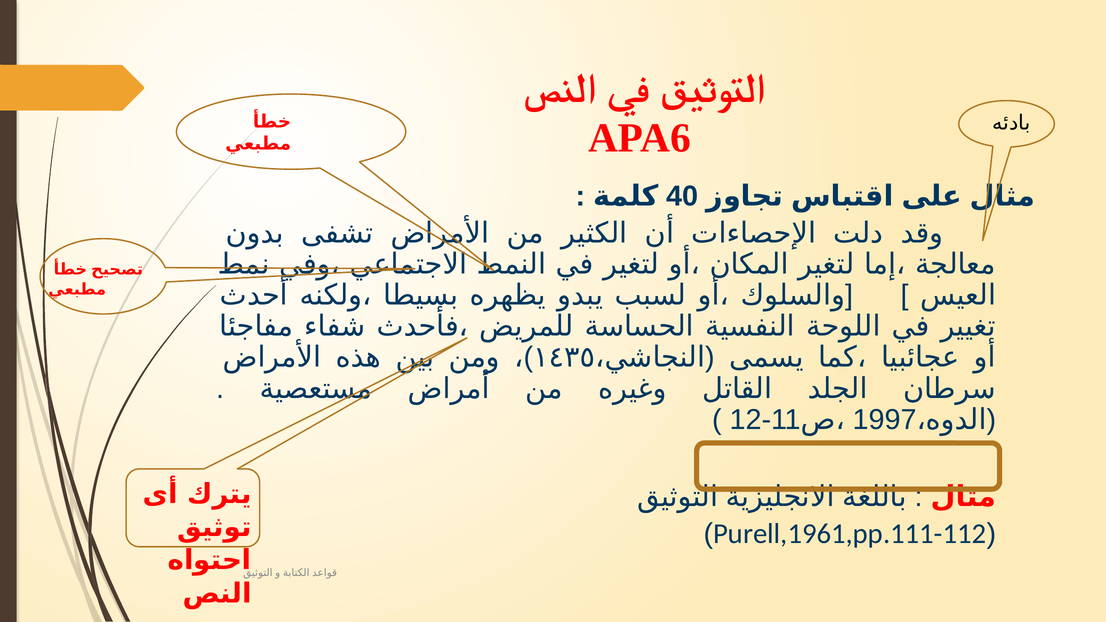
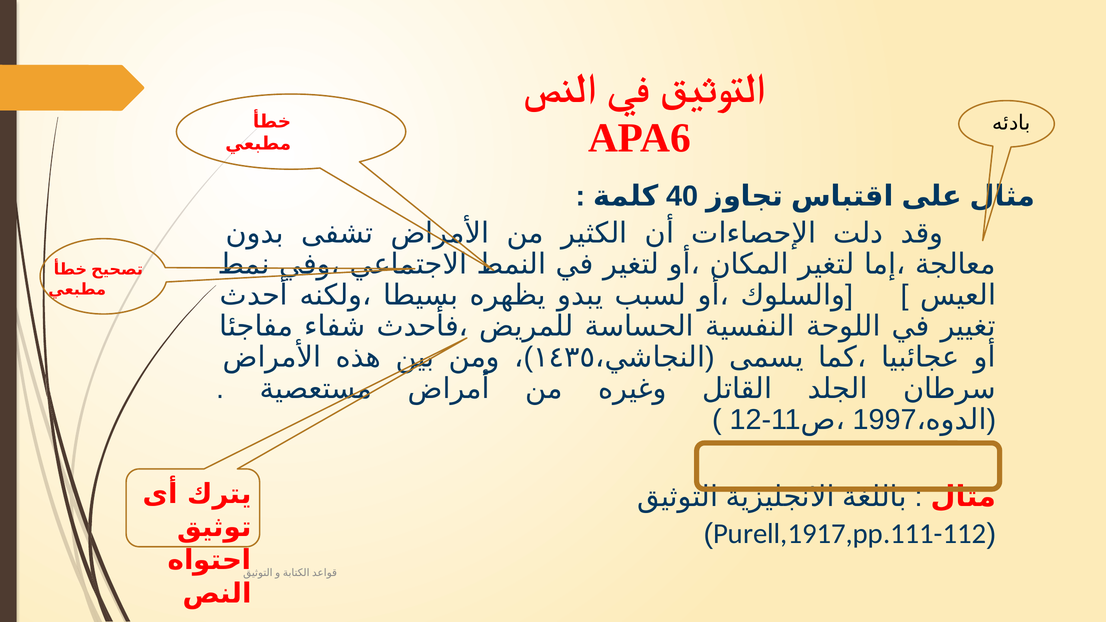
Purell,1961,pp.111-112: Purell,1961,pp.111-112 -> Purell,1917,pp.111-112 (850, 534)
